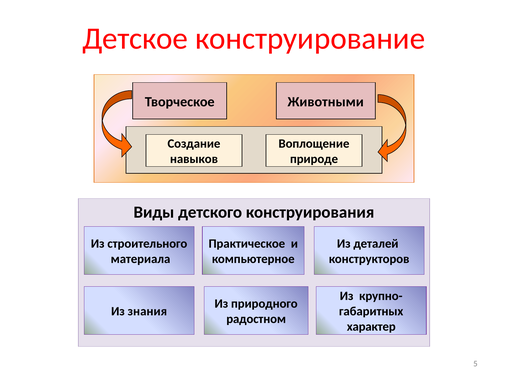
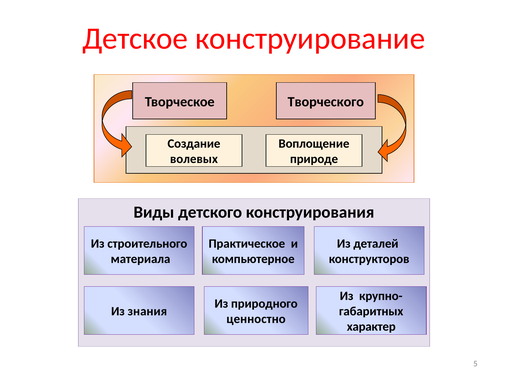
Животными: Животными -> Творческого (326, 102)
навыков: навыков -> волевых (194, 159)
радостном: радостном -> ценностно (256, 319)
